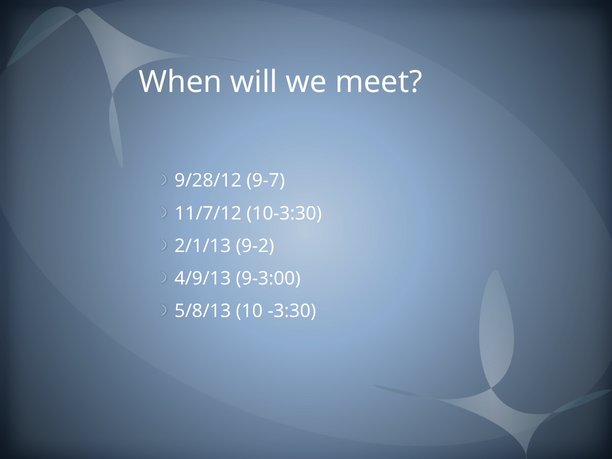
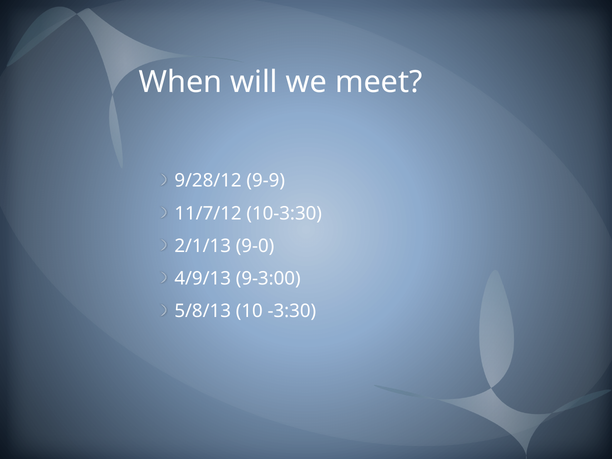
9-7: 9-7 -> 9-9 (266, 181)
9-2: 9-2 -> 9-0 (255, 246)
